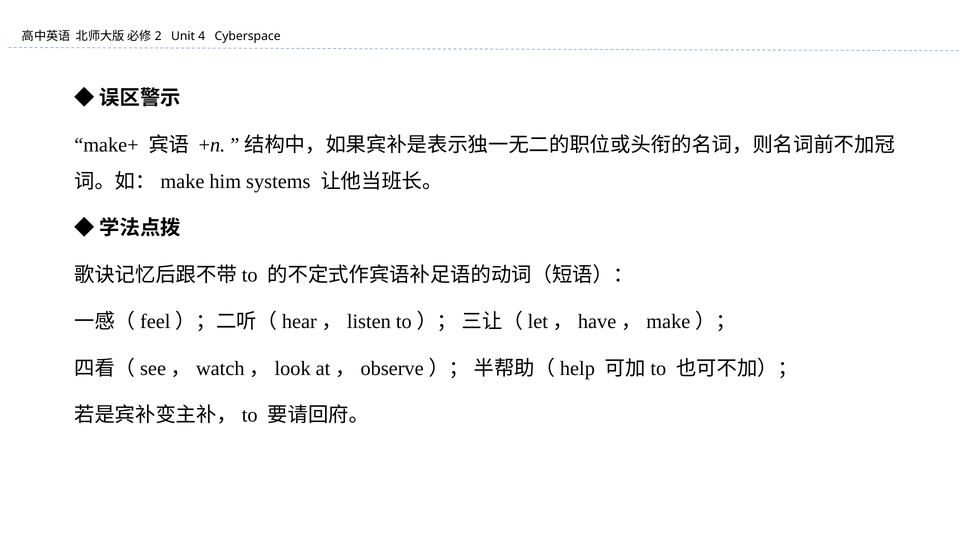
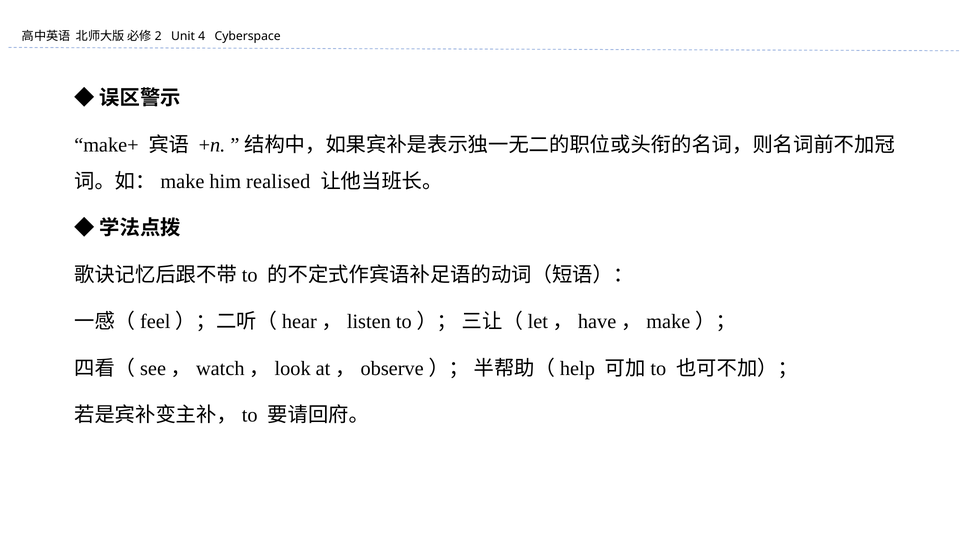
systems: systems -> realised (278, 181)
